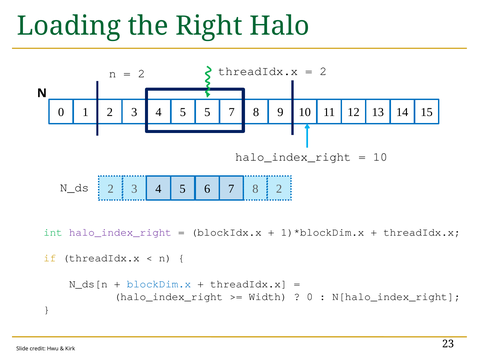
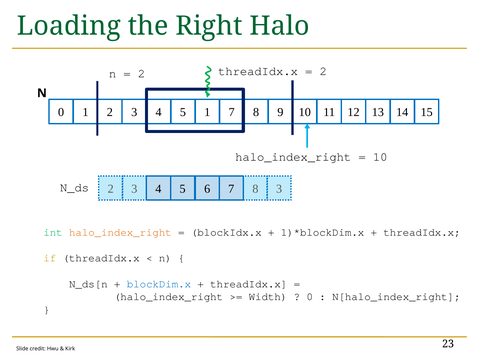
5 5: 5 -> 1 (207, 112)
8 2: 2 -> 3 (279, 189)
halo_index_right colour: purple -> orange (120, 233)
